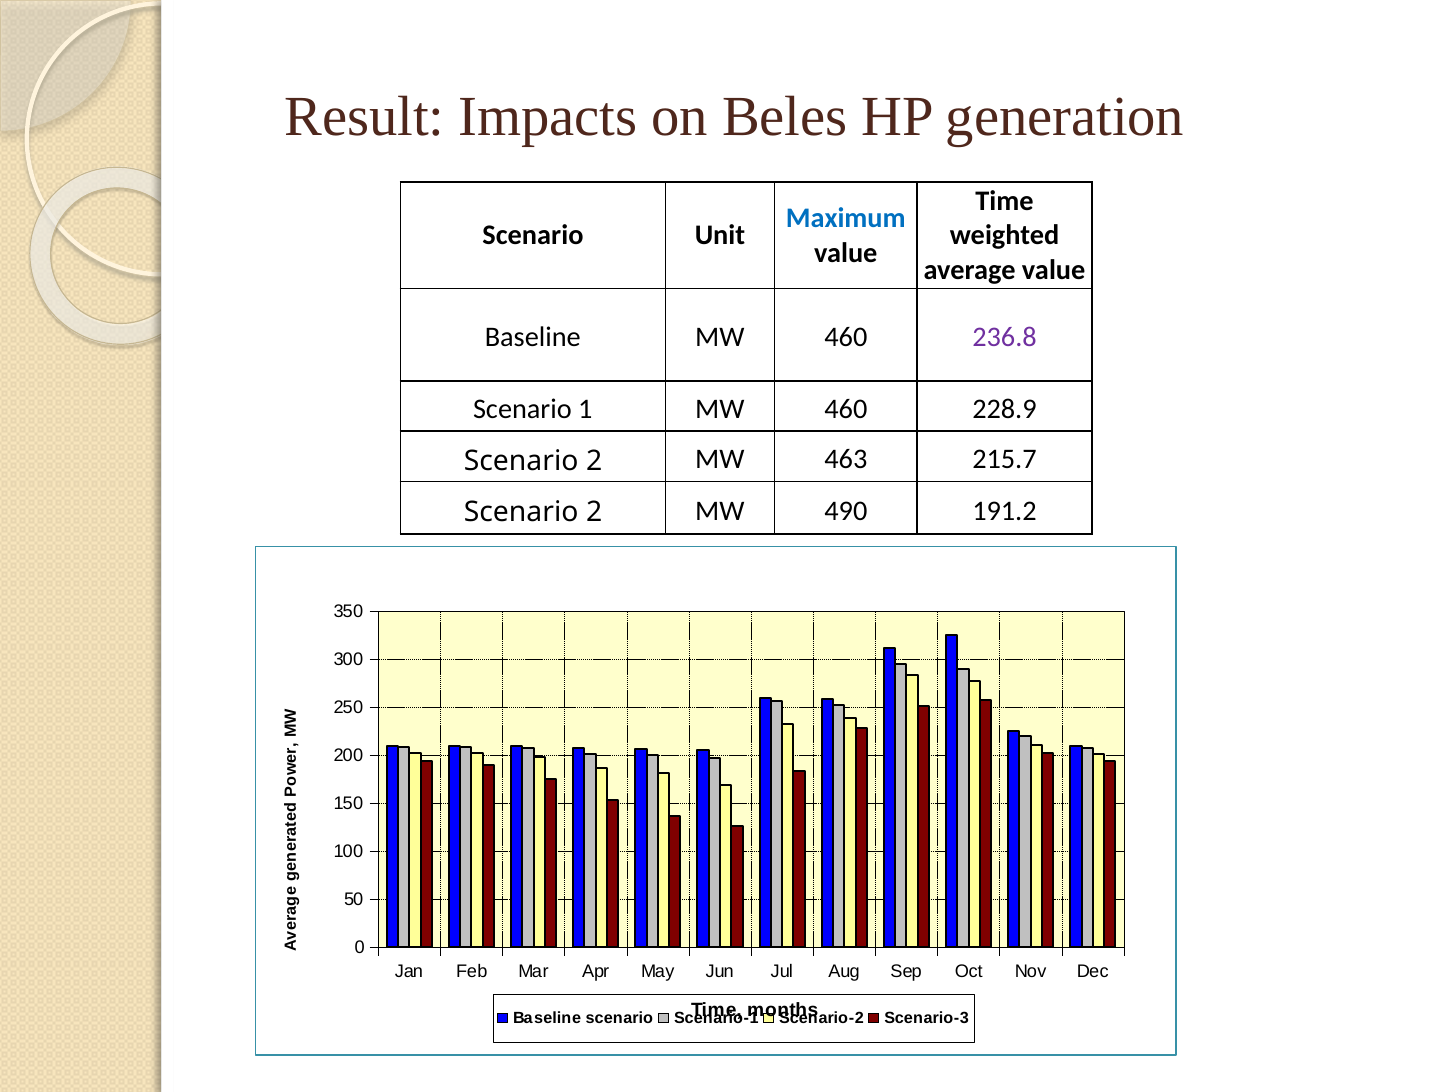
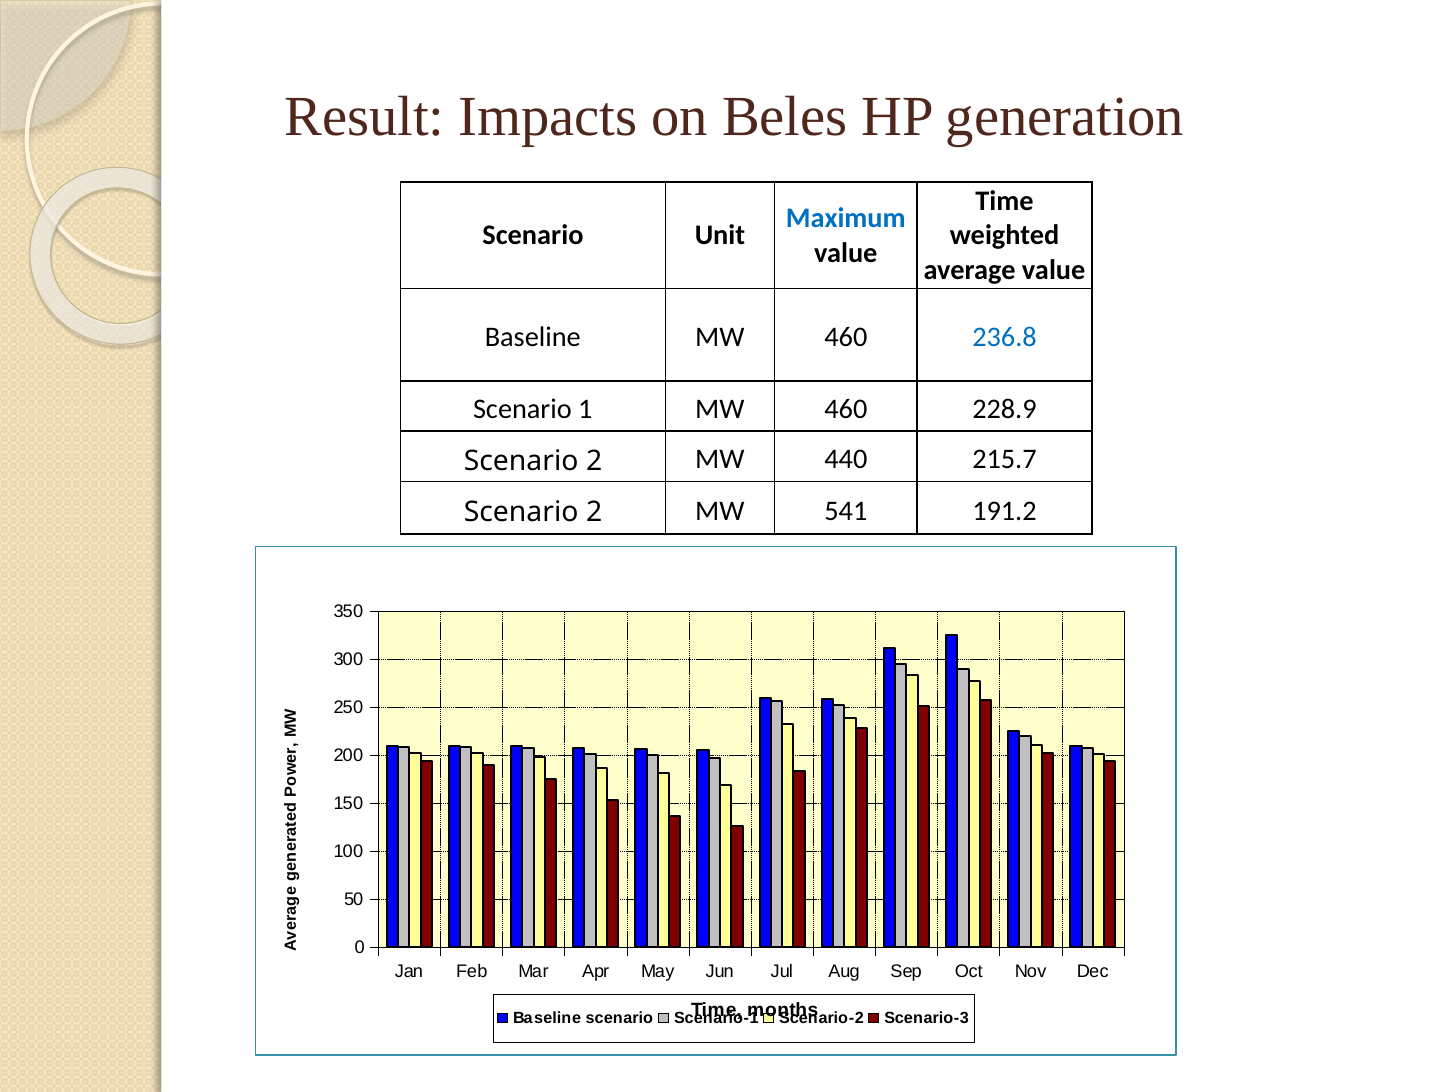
236.8 colour: purple -> blue (1005, 338)
463: 463 -> 440 (846, 459)
490: 490 -> 541 (846, 511)
